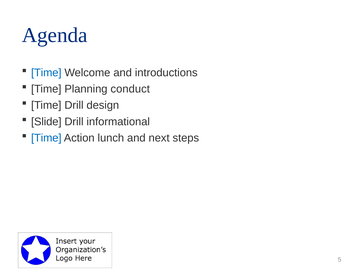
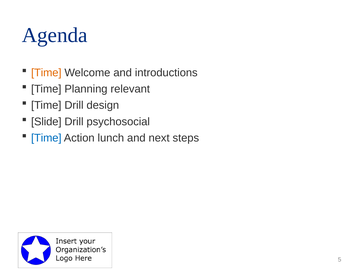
Time colour: blue -> orange (46, 73)
conduct: conduct -> relevant (130, 89)
informational: informational -> psychosocial (118, 122)
